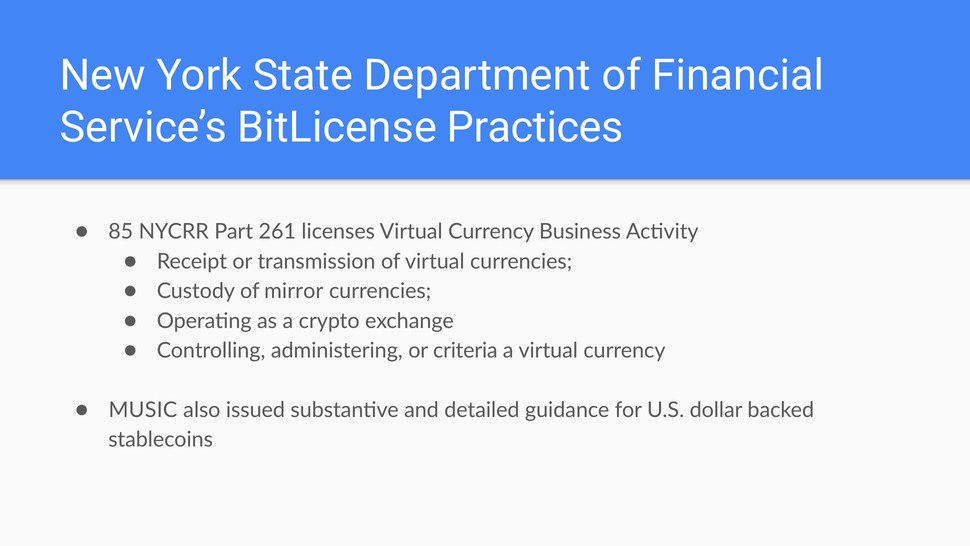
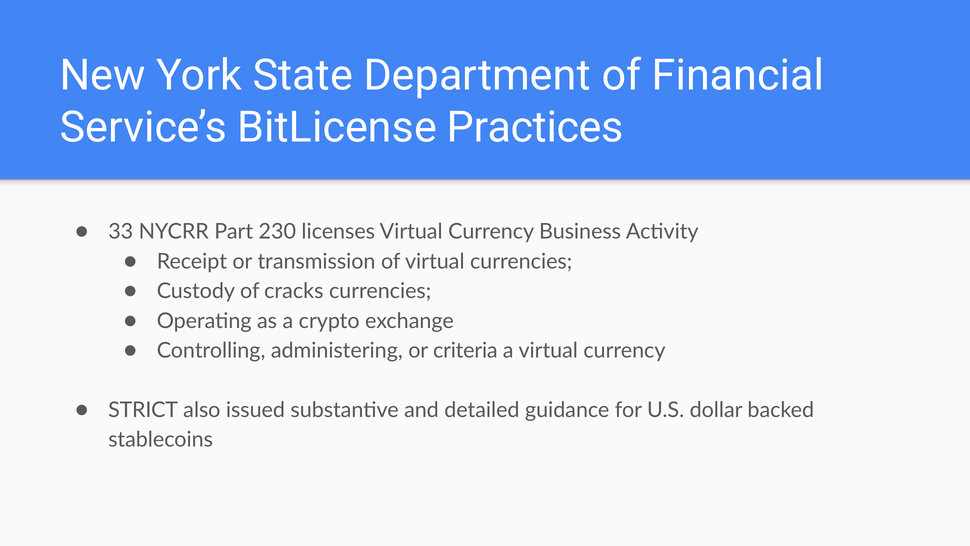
85: 85 -> 33 (121, 232)
261: 261 -> 230 (277, 232)
mirror: mirror -> cracks (294, 291)
MUSIC: MUSIC -> STRICT (143, 410)
